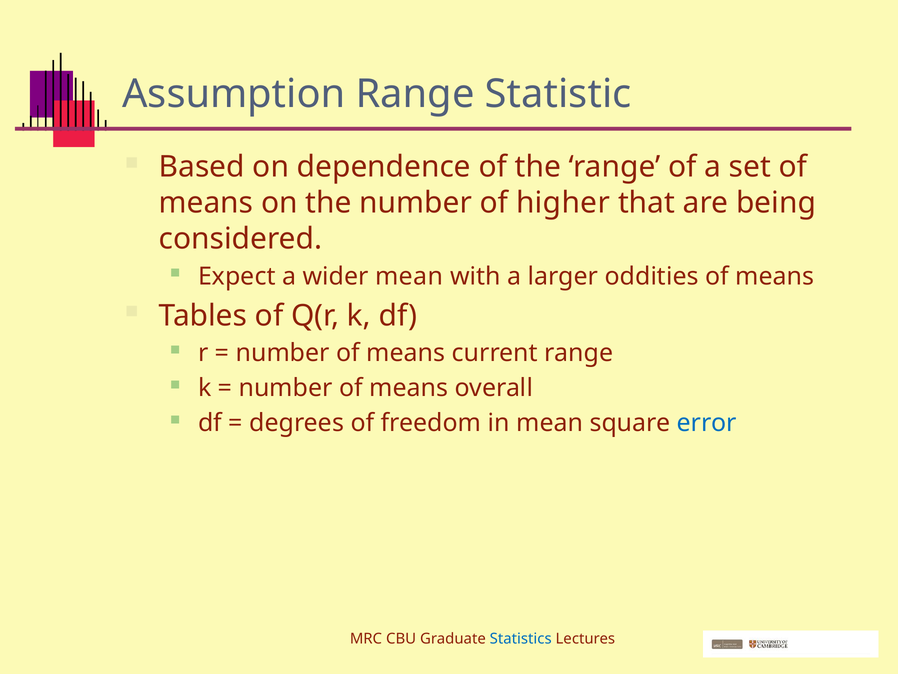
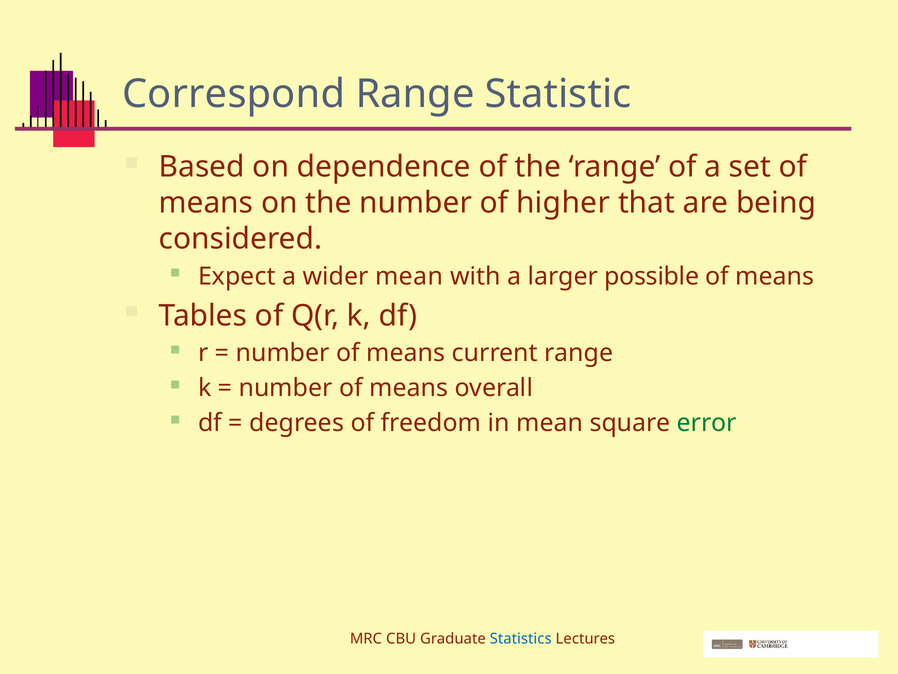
Assumption: Assumption -> Correspond (234, 94)
oddities: oddities -> possible (652, 276)
error colour: blue -> green (707, 423)
